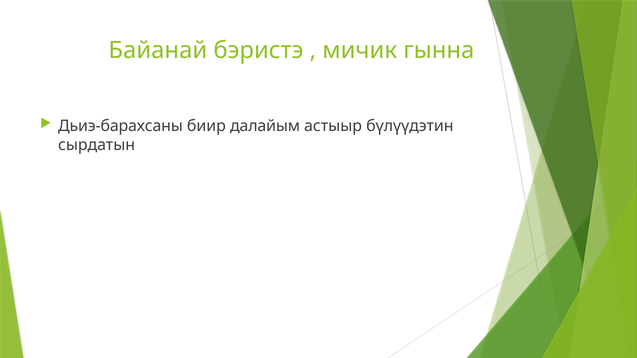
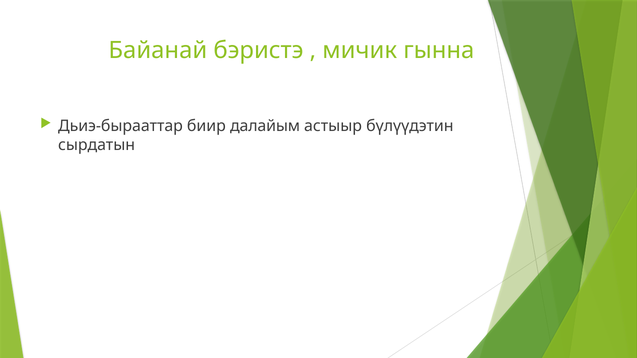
Дьиэ-барахсаны: Дьиэ-барахсаны -> Дьиэ-бырааттар (120, 126)
